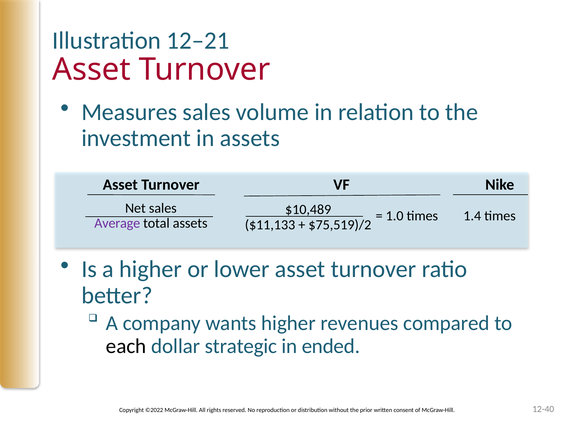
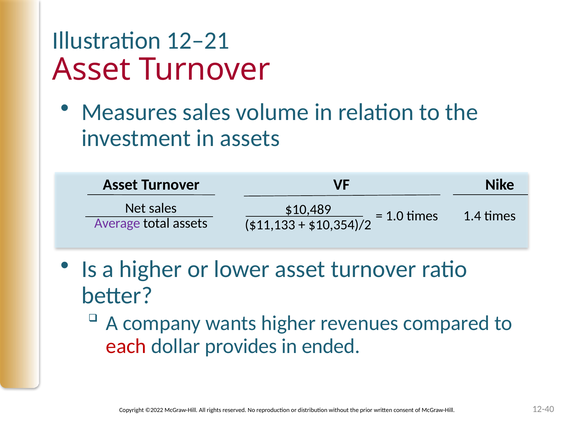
$75,519)/2: $75,519)/2 -> $10,354)/2 (340, 225)
each colour: black -> red (126, 346)
strategic: strategic -> provides (241, 346)
